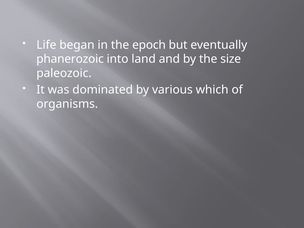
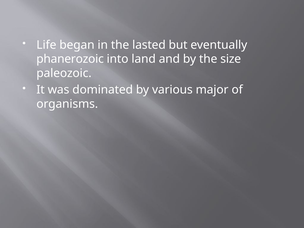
epoch: epoch -> lasted (149, 45)
which: which -> major (212, 90)
